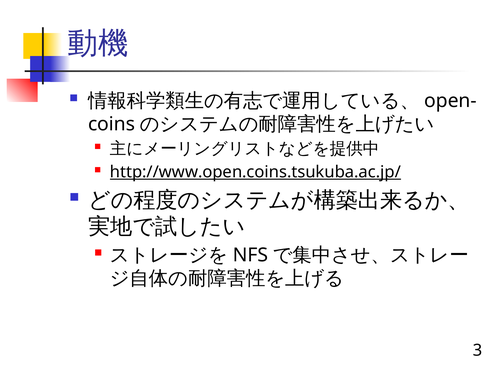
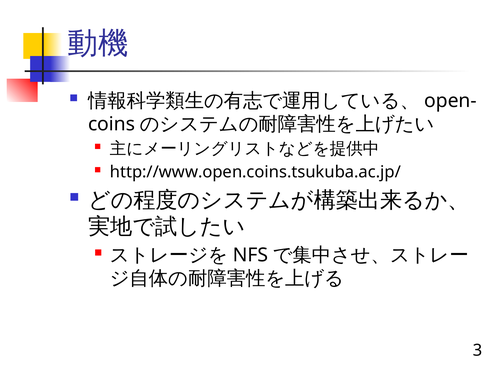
http://www.open.coins.tsukuba.ac.jp/ underline: present -> none (255, 172)
